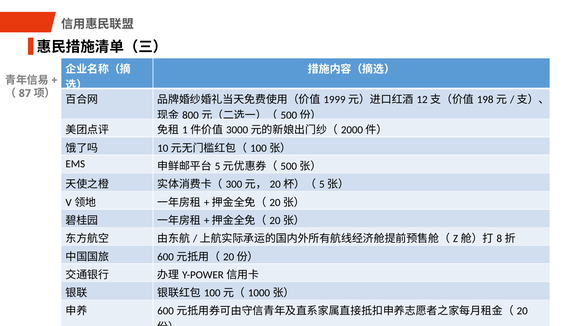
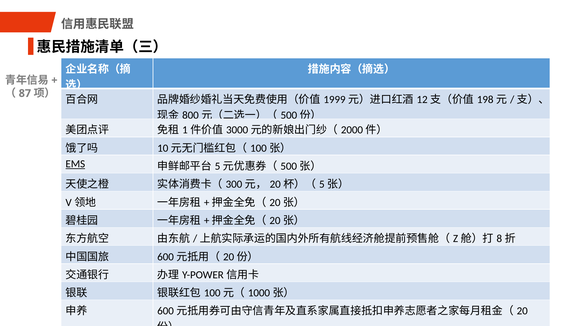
EMS underline: none -> present (75, 164)
